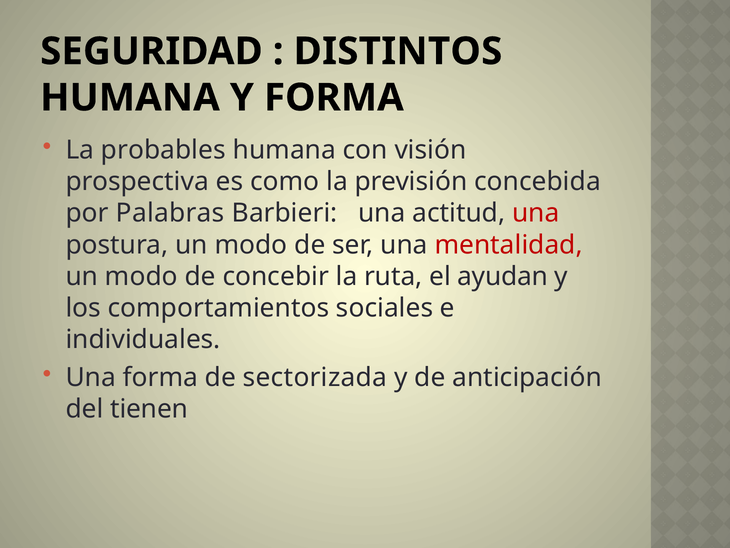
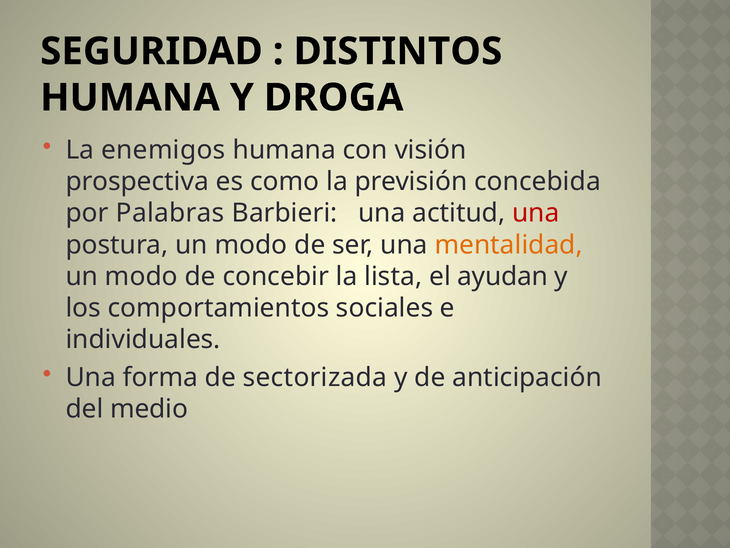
Y FORMA: FORMA -> DROGA (334, 98)
probables: probables -> enemigos (163, 150)
mentalidad colour: red -> orange (509, 245)
ruta: ruta -> lista (393, 276)
tienen: tienen -> medio (149, 409)
